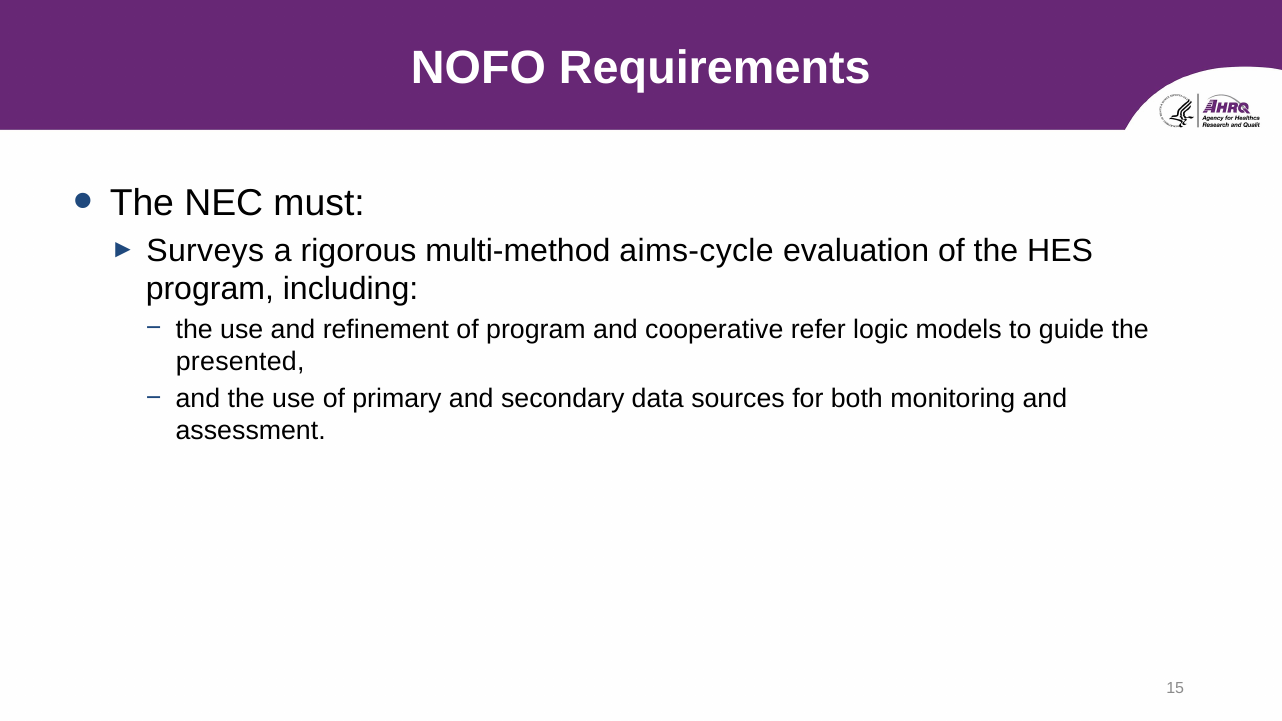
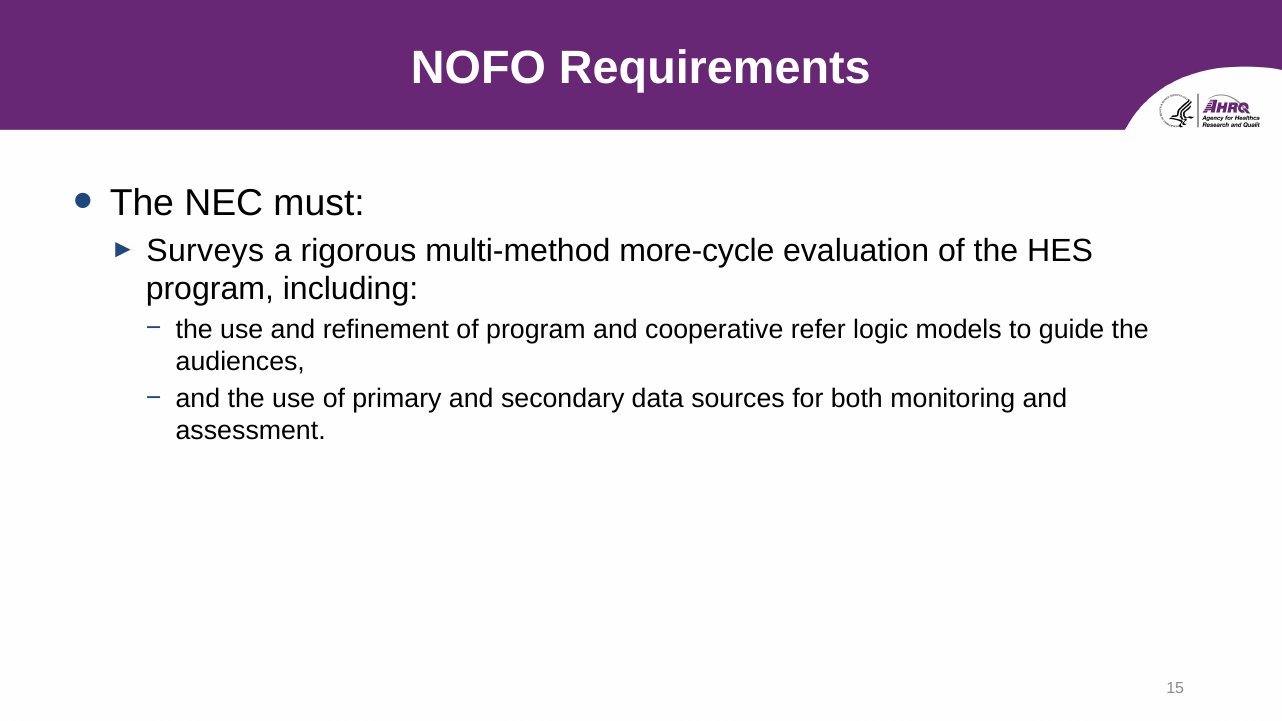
aims-cycle: aims-cycle -> more-cycle (697, 251)
presented: presented -> audiences (240, 361)
